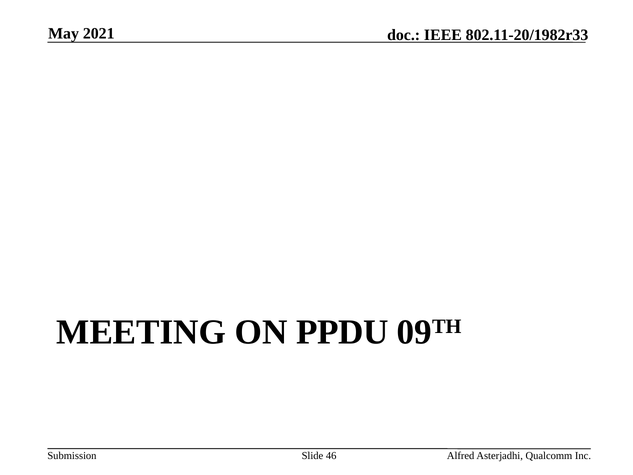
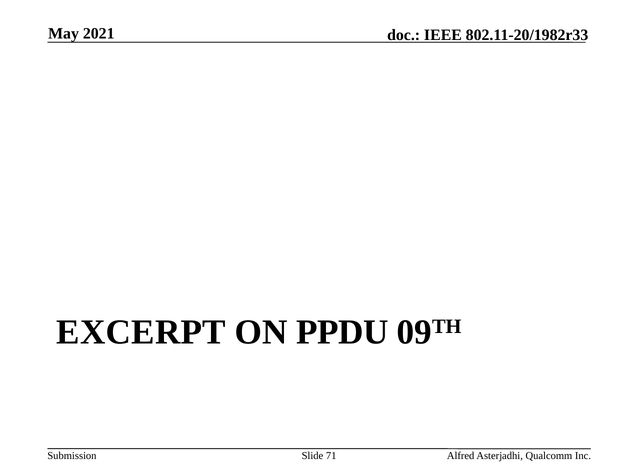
MEETING: MEETING -> EXCERPT (141, 332)
46: 46 -> 71 (331, 455)
